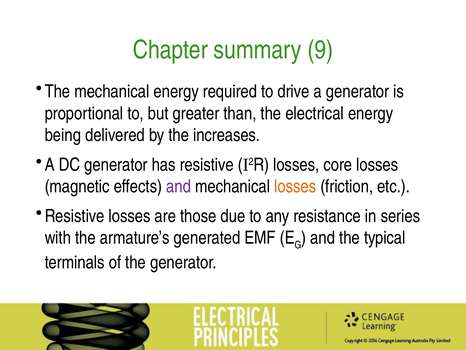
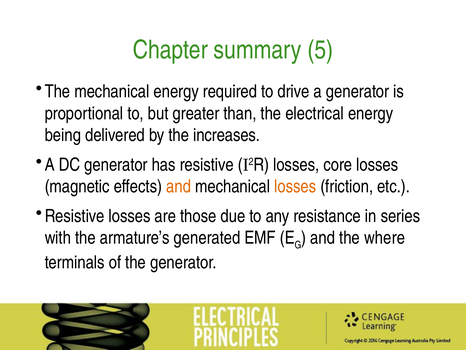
9: 9 -> 5 (320, 50)
and colour: purple -> orange (179, 186)
typical: typical -> where (385, 238)
